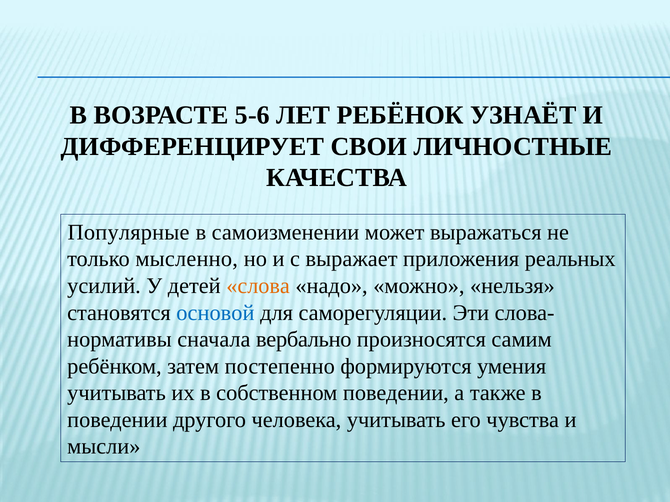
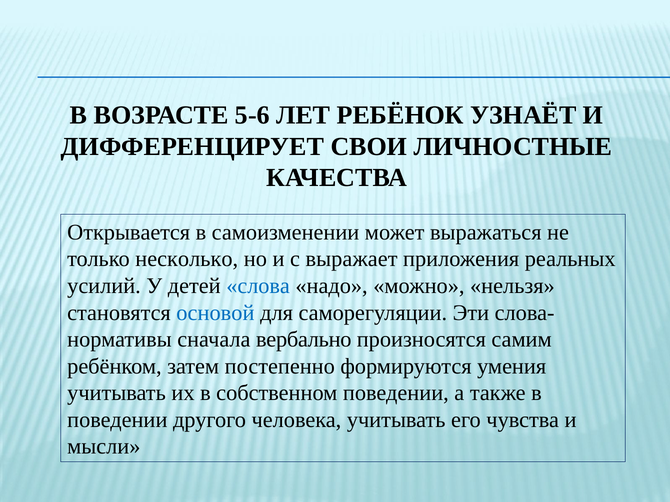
Популярные: Популярные -> Открывается (129, 233)
мысленно: мысленно -> несколько (187, 259)
слова colour: orange -> blue (258, 286)
